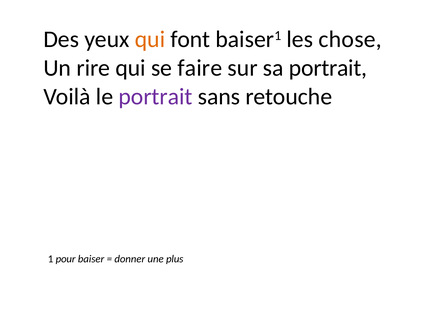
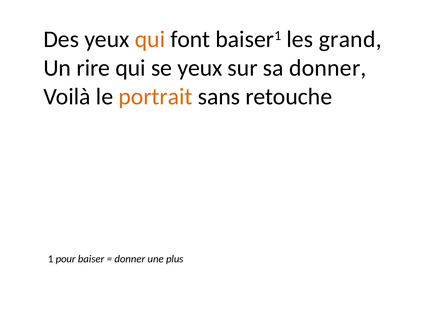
chose: chose -> grand (350, 39)
se faire: faire -> yeux (200, 68)
sa portrait: portrait -> donner (328, 68)
portrait colour: purple -> orange (155, 96)
